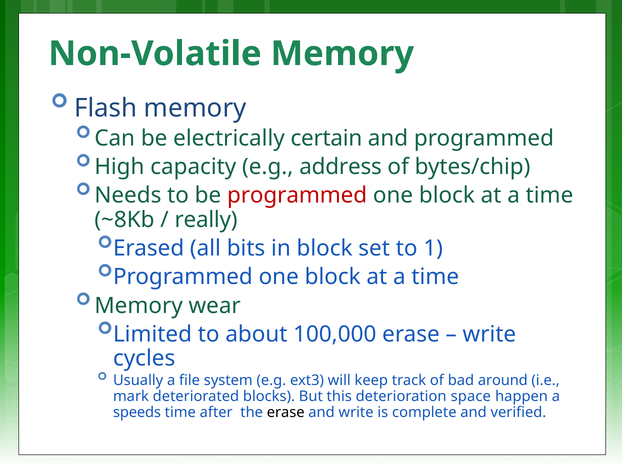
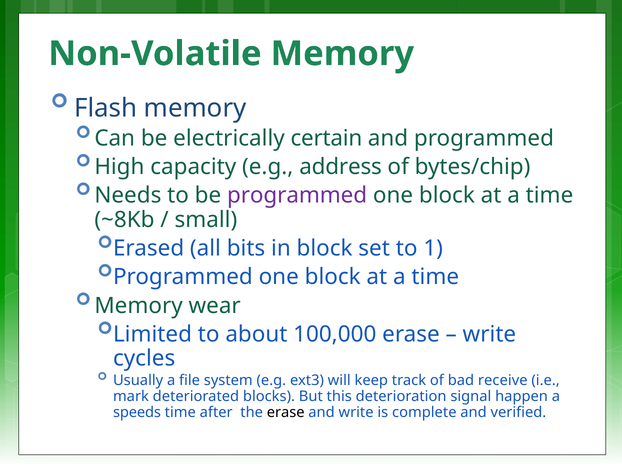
programmed colour: red -> purple (297, 195)
really: really -> small (206, 219)
around: around -> receive (503, 380)
space: space -> signal (471, 396)
